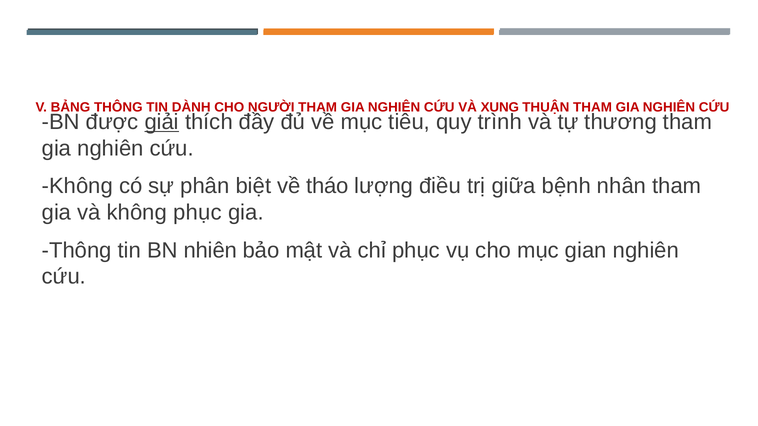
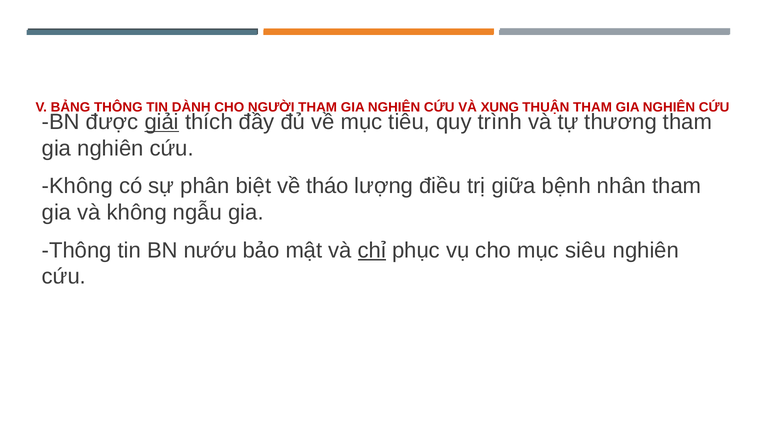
không phục: phục -> ngẫu (198, 213)
nhiên: nhiên -> nướu (210, 250)
chỉ underline: none -> present (372, 250)
gian: gian -> siêu (586, 250)
